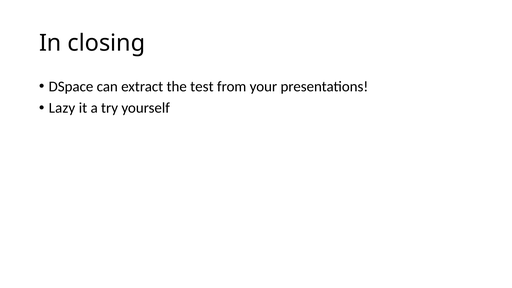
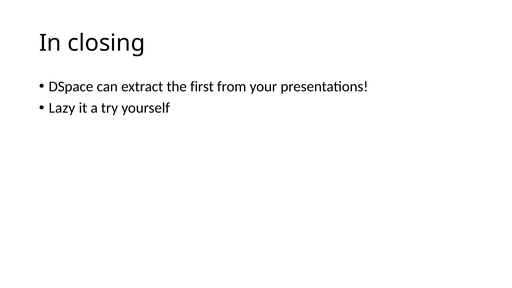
test: test -> first (202, 87)
